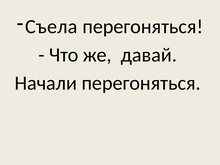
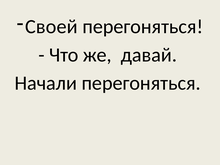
Съела: Съела -> Своей (51, 27)
